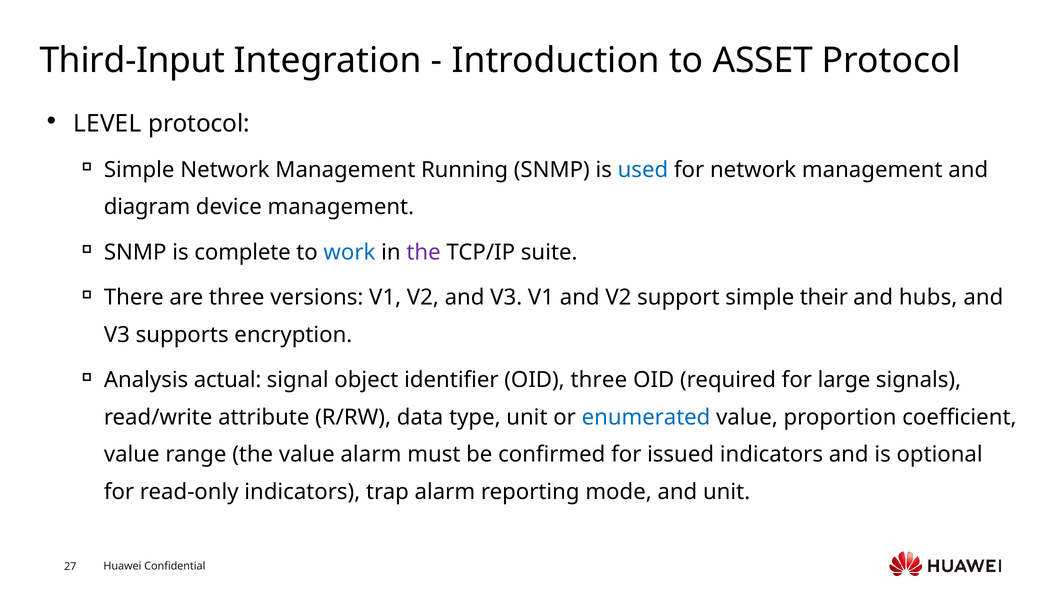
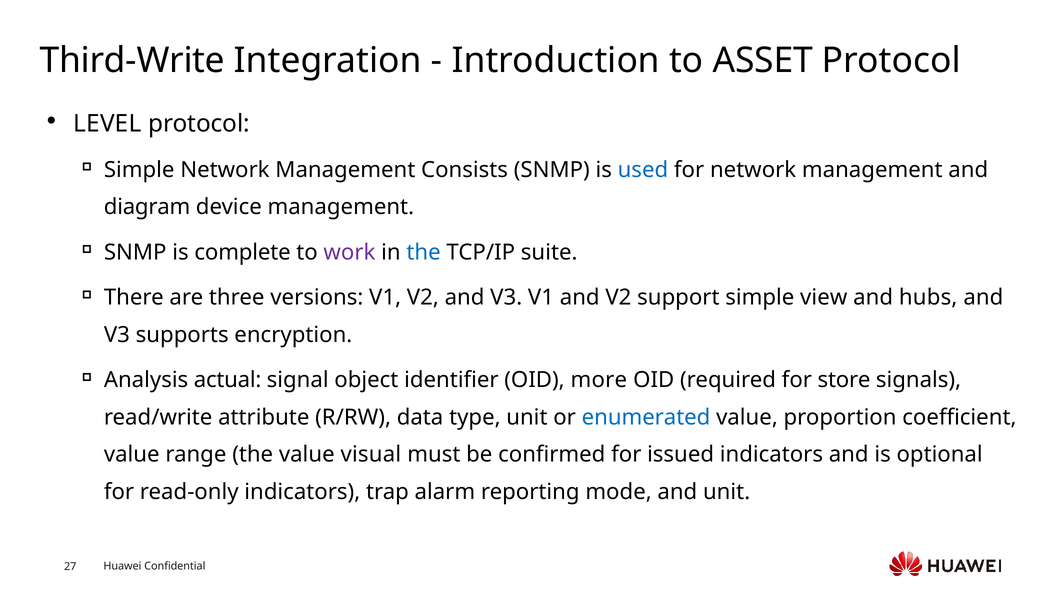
Third-Input: Third-Input -> Third-Write (132, 61)
Running: Running -> Consists (465, 170)
work colour: blue -> purple (349, 252)
the colour: purple -> blue (424, 252)
their: their -> view (824, 297)
OID three: three -> more (599, 380)
large: large -> store (844, 380)
value alarm: alarm -> visual (371, 454)
